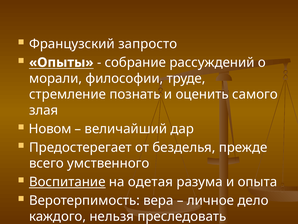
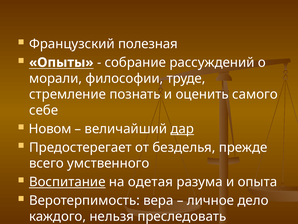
запросто: запросто -> полезная (148, 44)
злая: злая -> себе (44, 110)
дар underline: none -> present (182, 129)
